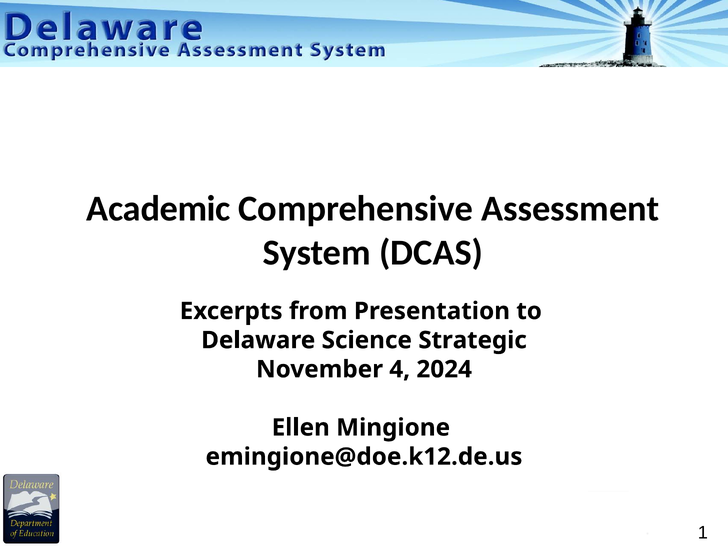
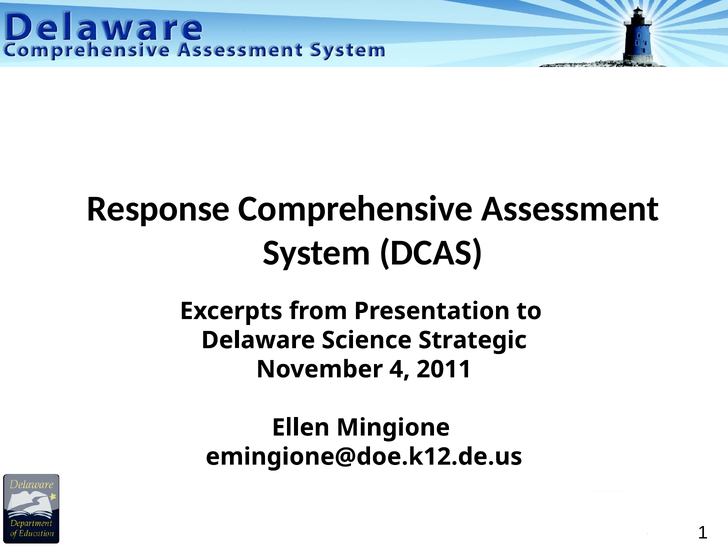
Academic: Academic -> Response (158, 209)
2024: 2024 -> 2011 (444, 369)
